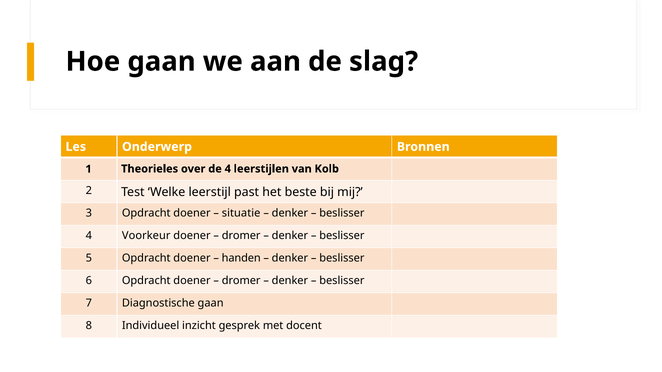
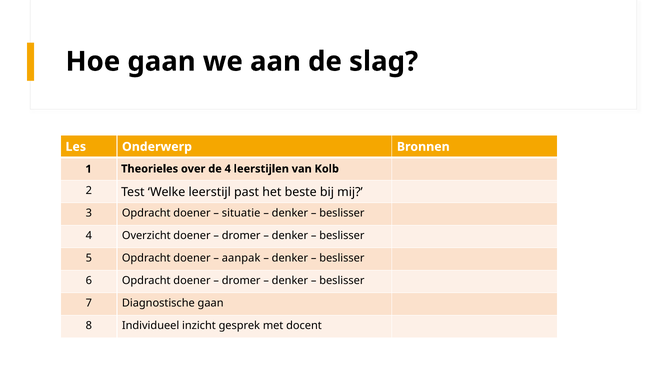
Voorkeur: Voorkeur -> Overzicht (146, 236)
handen: handen -> aanpak (241, 258)
